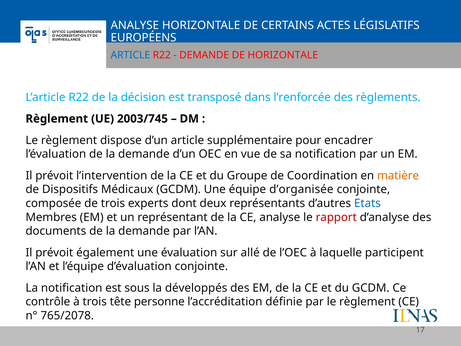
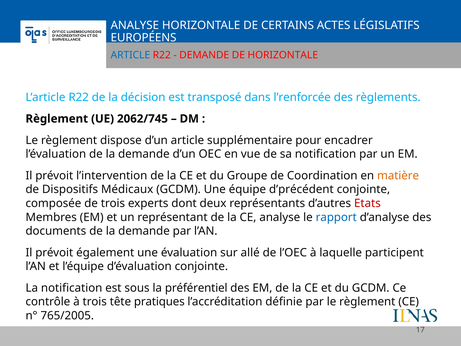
2003/745: 2003/745 -> 2062/745 (142, 119)
d’organisée: d’organisée -> d’précédent (301, 189)
Etats colour: blue -> red (367, 203)
rapport colour: red -> blue (336, 217)
développés: développés -> préférentiel (196, 288)
personne: personne -> pratiques (159, 302)
765/2078: 765/2078 -> 765/2005 (67, 315)
